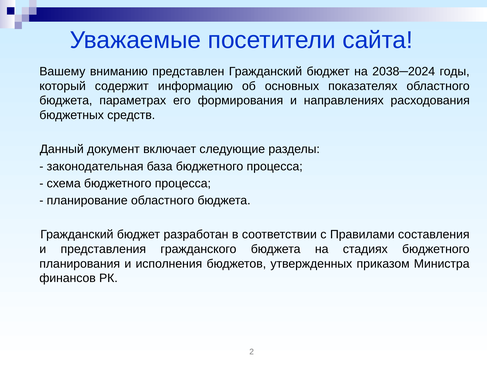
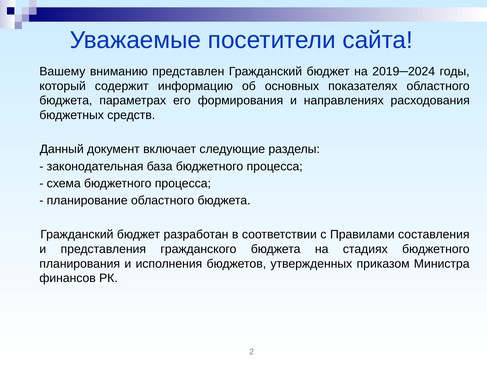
2038─2024: 2038─2024 -> 2019─2024 (404, 71)
